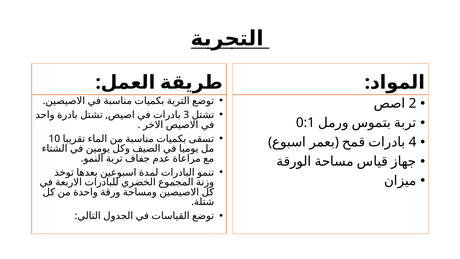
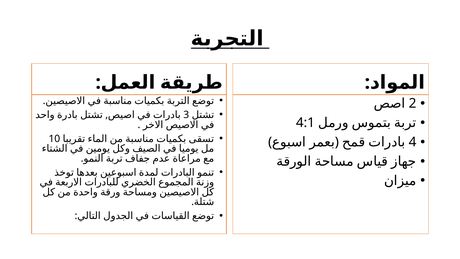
0:1: 0:1 -> 4:1 (305, 123)
